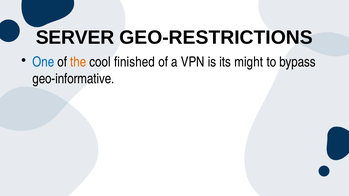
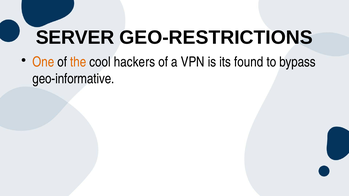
One colour: blue -> orange (43, 62)
finished: finished -> hackers (134, 62)
might: might -> found (249, 62)
